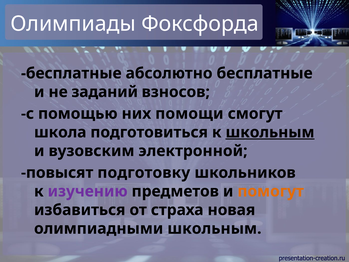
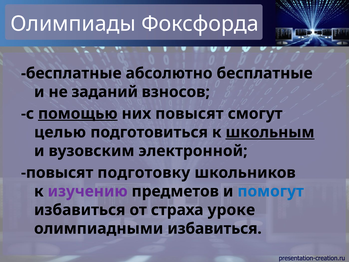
помощью underline: none -> present (78, 114)
них помощи: помощи -> повысят (189, 114)
школа: школа -> целью (60, 132)
помогут colour: orange -> blue (271, 191)
новая: новая -> уроке (231, 210)
олимпиадными школьным: школьным -> избавиться (215, 228)
